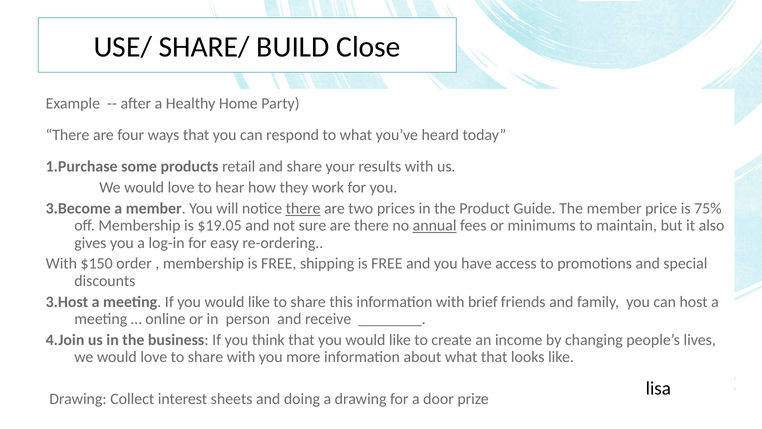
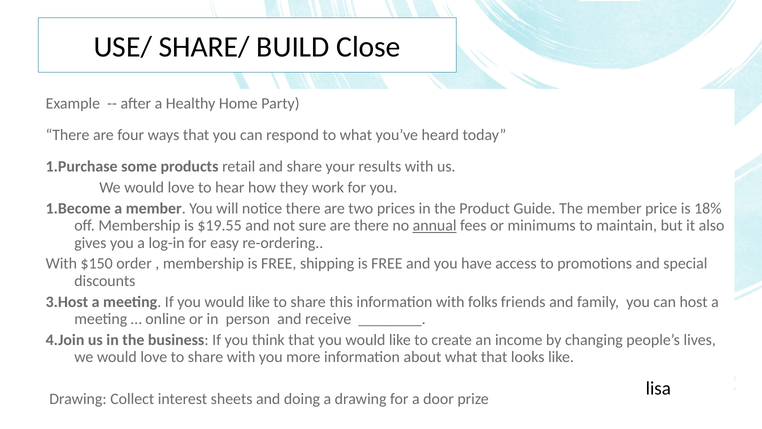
3.Become: 3.Become -> 1.Become (78, 208)
there underline: present -> none (303, 208)
75%: 75% -> 18% (708, 208)
$19.05: $19.05 -> $19.55 (220, 225)
brief: brief -> folks (483, 302)
